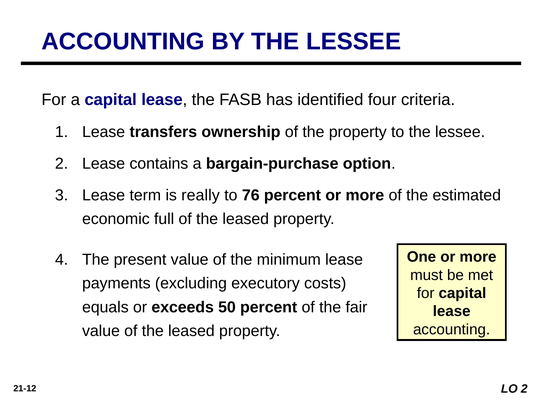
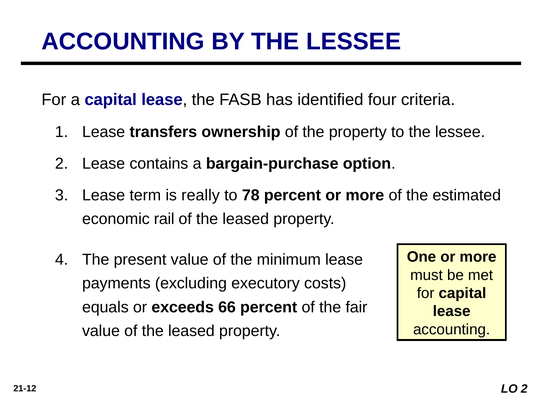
76: 76 -> 78 (251, 195)
full: full -> rail (164, 219)
50: 50 -> 66 (227, 307)
